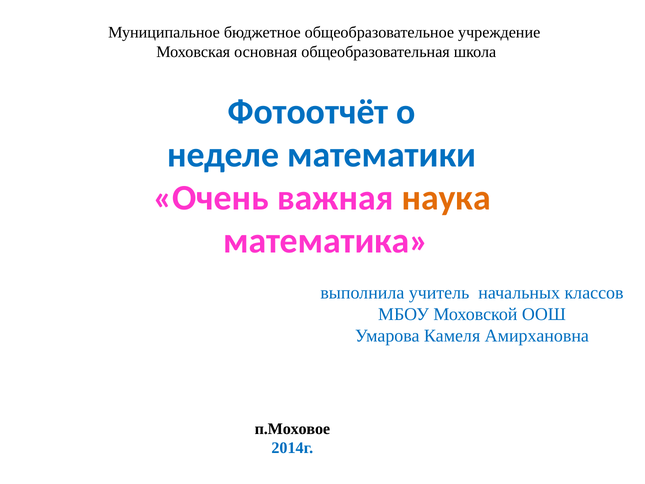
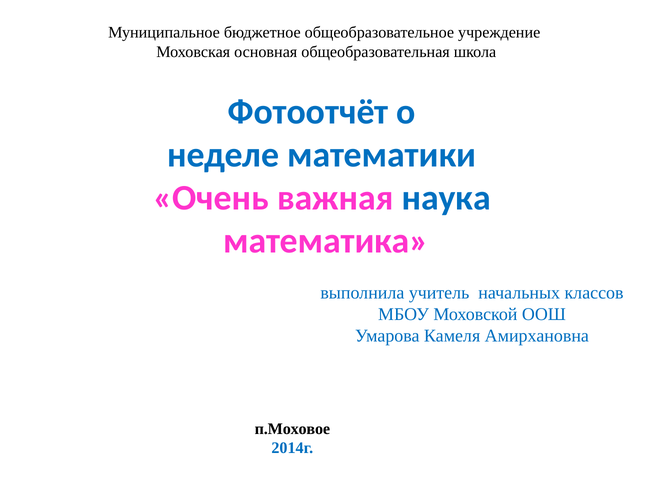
наука colour: orange -> blue (446, 198)
